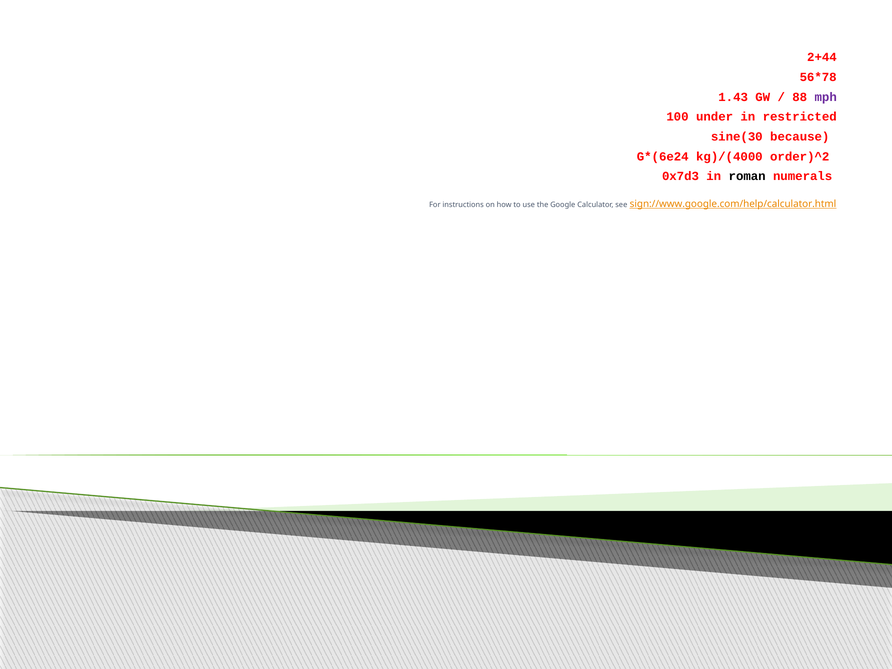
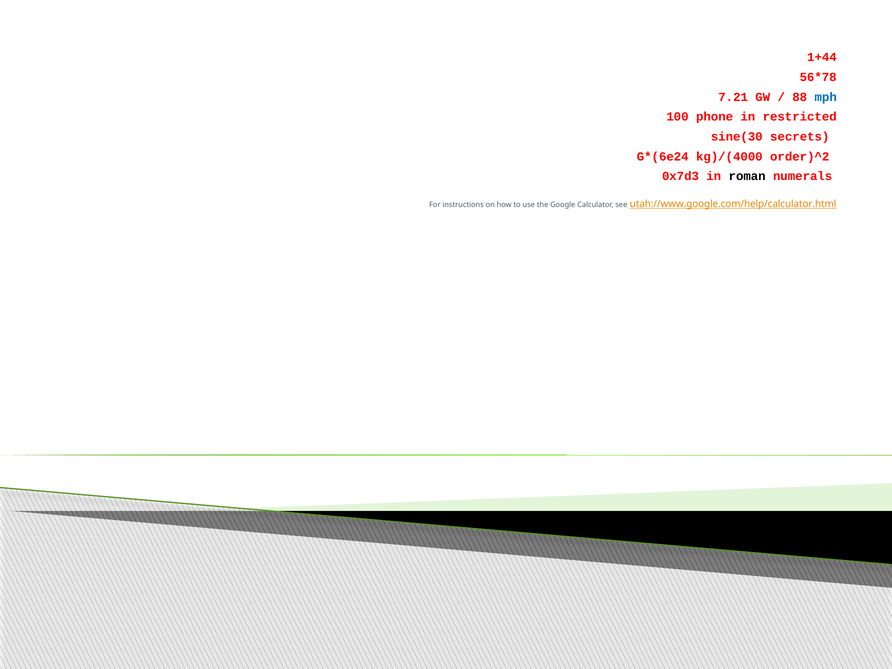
2+44: 2+44 -> 1+44 (822, 57)
1.43: 1.43 -> 7.21 (733, 97)
mph colour: purple -> blue (826, 97)
under: under -> phone (715, 117)
because: because -> secrets (800, 137)
sign://www.google.com/help/calculator.html: sign://www.google.com/help/calculator.html -> utah://www.google.com/help/calculator.html (733, 204)
